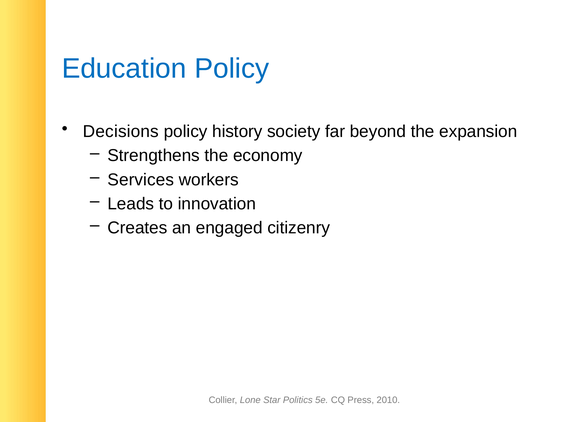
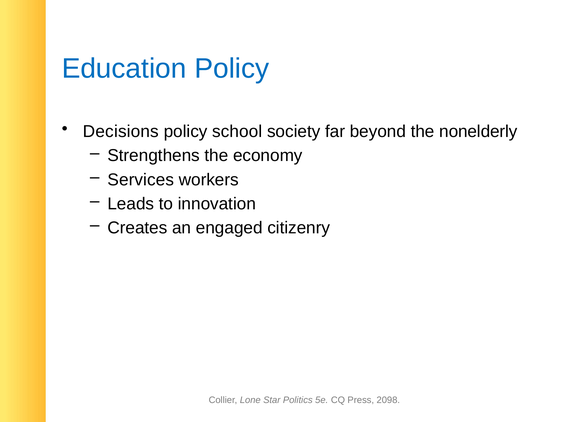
history: history -> school (237, 131)
expansion: expansion -> nonelderly (478, 131)
2010: 2010 -> 2098 (388, 399)
